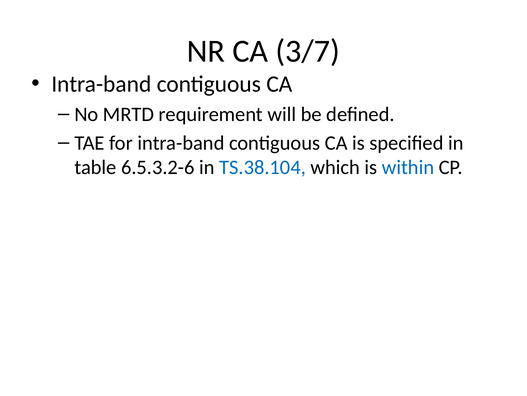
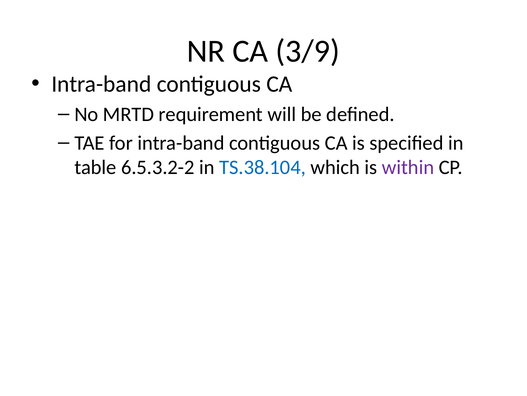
3/7: 3/7 -> 3/9 (308, 51)
6.5.3.2-6: 6.5.3.2-6 -> 6.5.3.2-2 (158, 167)
within colour: blue -> purple (408, 167)
